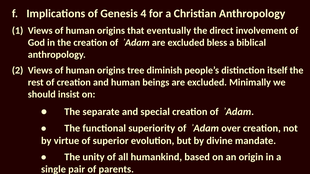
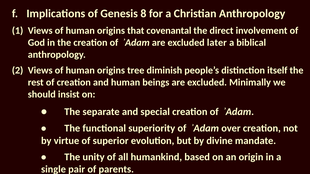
4: 4 -> 8 (143, 14)
eventually: eventually -> covenantal (169, 31)
bless: bless -> later (217, 43)
